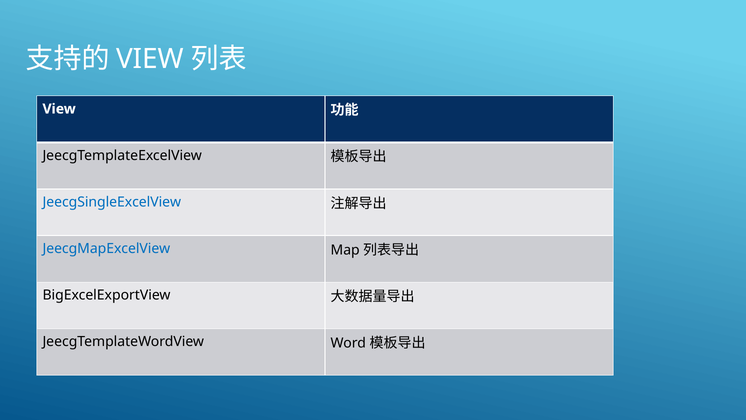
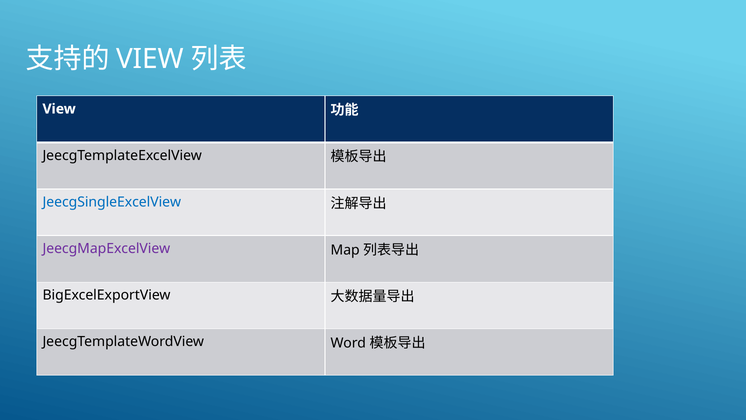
JeecgMapExcelView colour: blue -> purple (106, 248)
